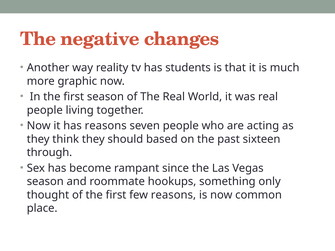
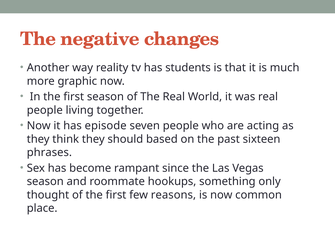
has reasons: reasons -> episode (106, 126)
through: through -> phrases (49, 153)
